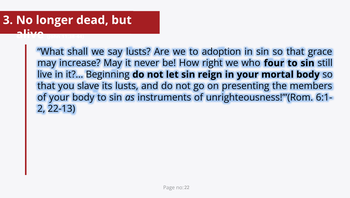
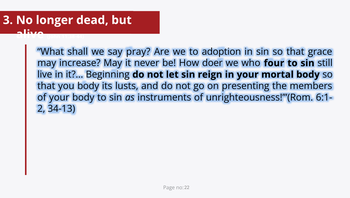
say lusts: lusts -> pray (138, 52)
right: right -> doer (212, 63)
you slave: slave -> body (88, 86)
22-13: 22-13 -> 34-13 (61, 108)
